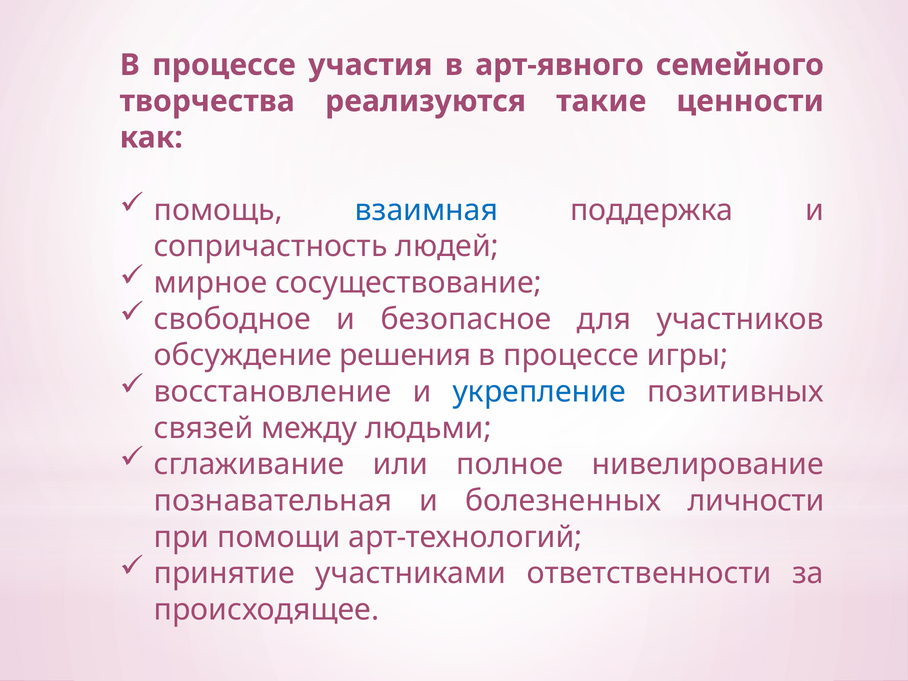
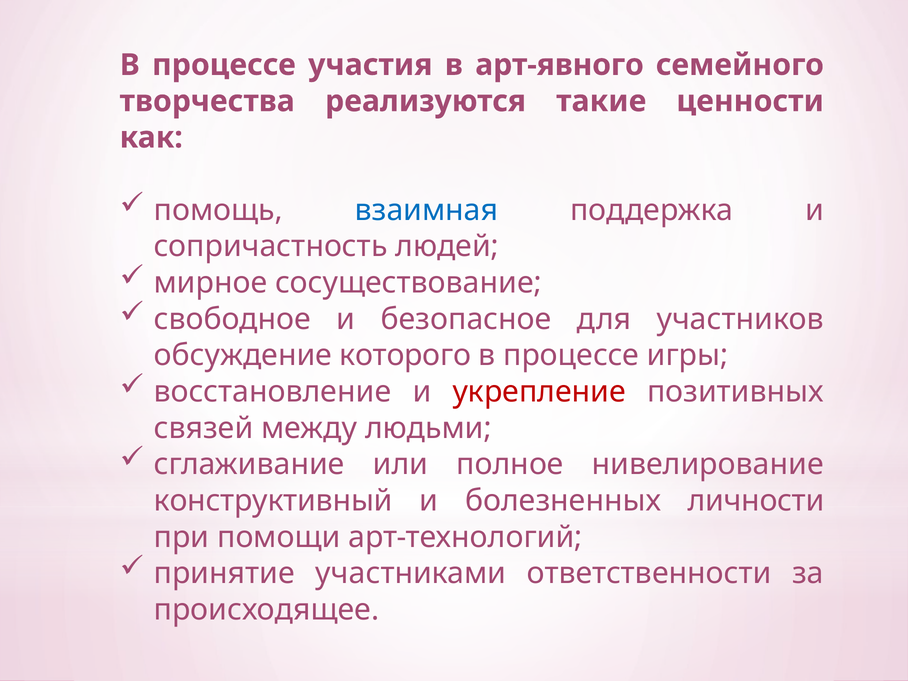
решения: решения -> которого (405, 355)
укрепление colour: blue -> red (539, 392)
познавательная: познавательная -> конструктивный (273, 501)
